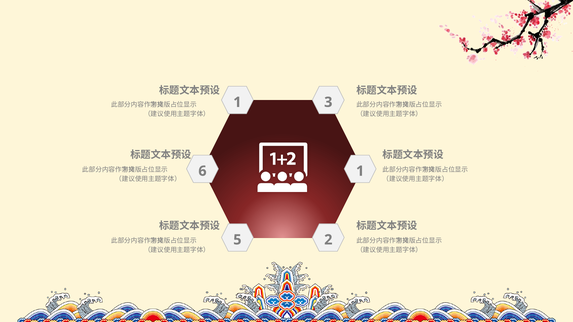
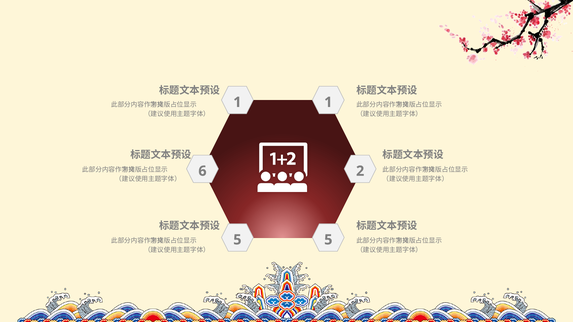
1 3: 3 -> 1 (328, 102)
6 1: 1 -> 2 (360, 171)
5 2: 2 -> 5 (328, 240)
